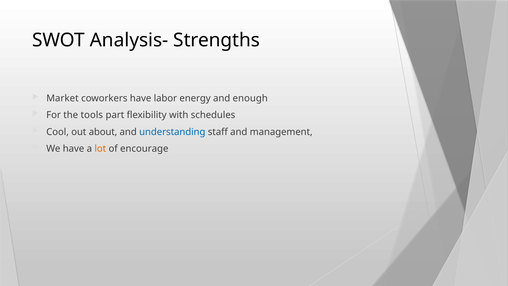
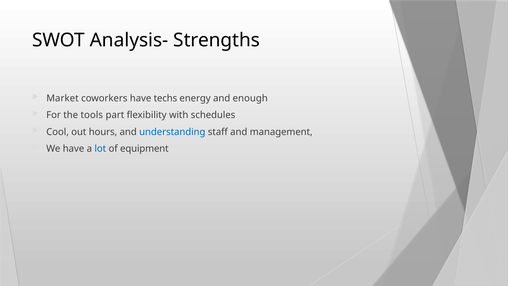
labor: labor -> techs (165, 98)
about: about -> hours (103, 132)
lot colour: orange -> blue (100, 148)
encourage: encourage -> equipment (144, 148)
